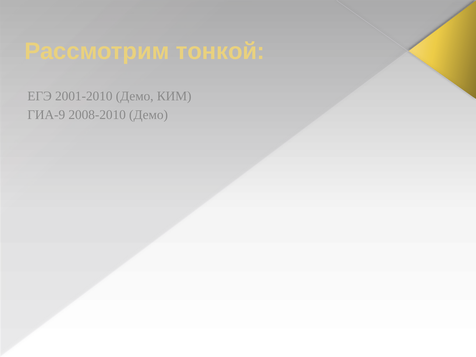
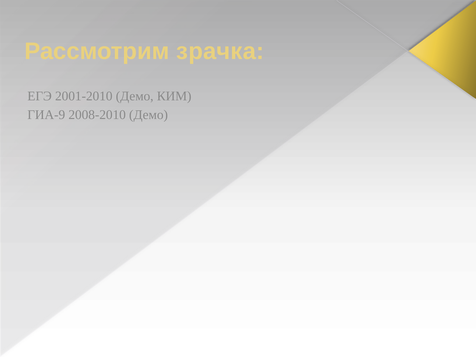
тонкой: тонкой -> зрачка (220, 51)
